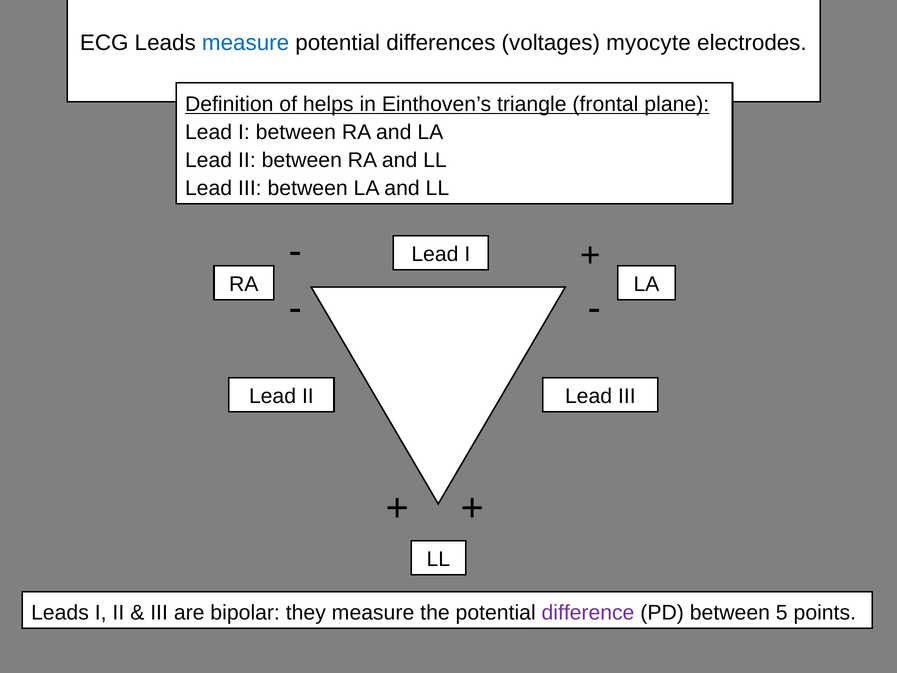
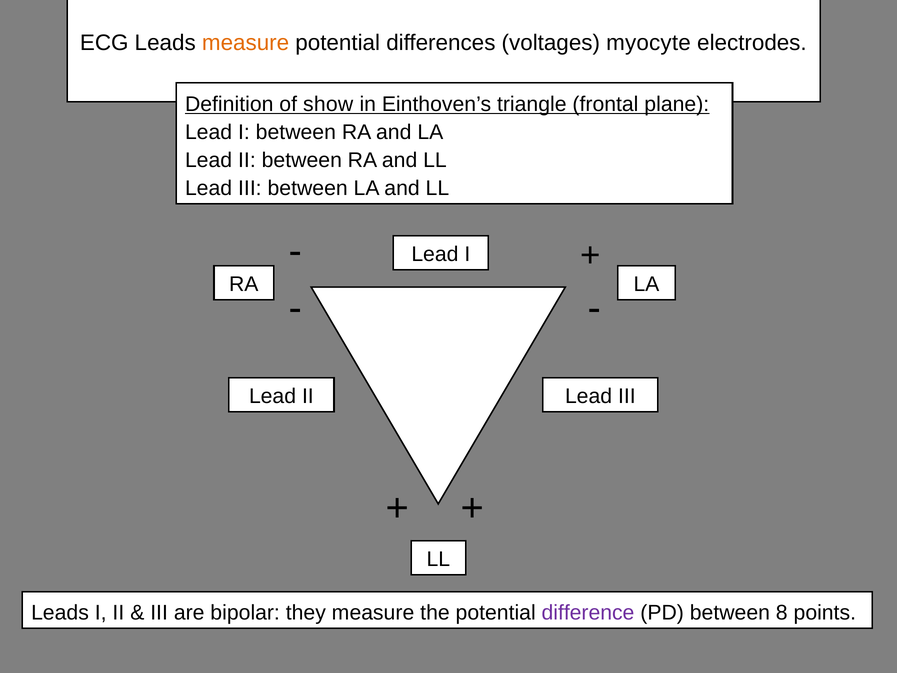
measure colour: blue -> orange (246, 43)
helps: helps -> show (328, 104)
5: 5 -> 8 (782, 613)
